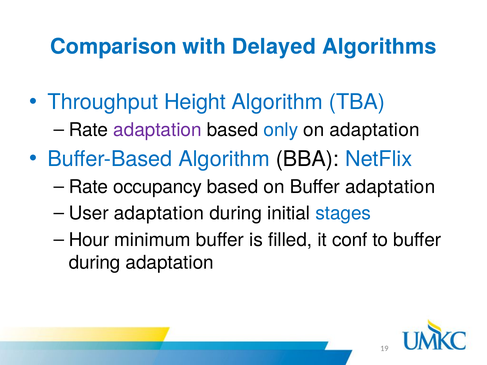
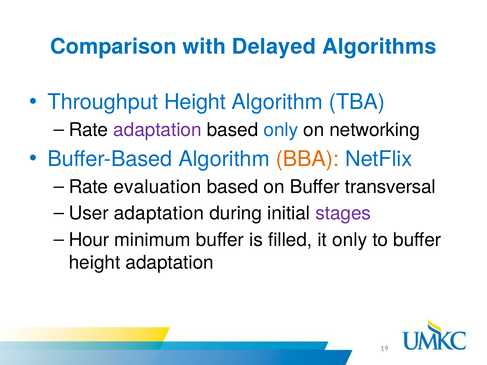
on adaptation: adaptation -> networking (375, 130)
BBA colour: black -> orange (307, 159)
occupancy: occupancy -> evaluation (157, 187)
Buffer adaptation: adaptation -> transversal (390, 187)
stages colour: blue -> purple (343, 214)
it conf: conf -> only (350, 240)
during: during -> height (95, 263)
